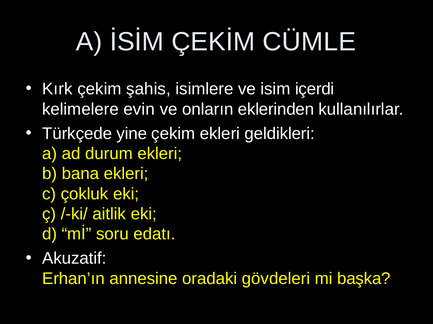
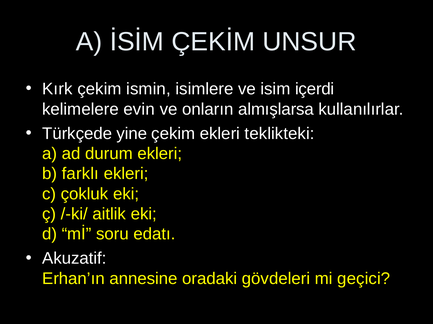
CÜMLE: CÜMLE -> UNSUR (309, 42)
şahis: şahis -> ismin (148, 89)
eklerinden: eklerinden -> almışlarsa (276, 109)
geldikleri: geldikleri -> teklikteki (280, 134)
bana: bana -> farklı (80, 174)
başka: başka -> geçici (364, 279)
